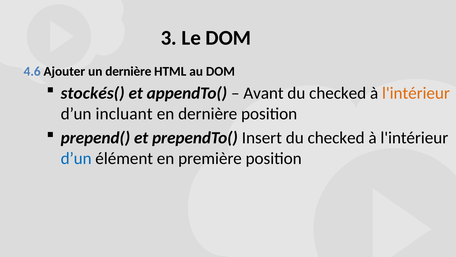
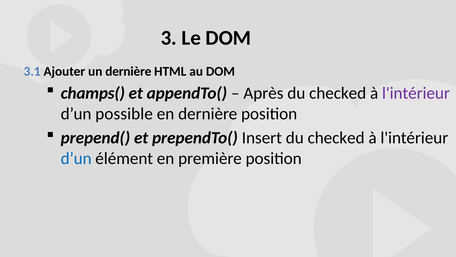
4.6: 4.6 -> 3.1 (32, 71)
stockés(: stockés( -> champs( (93, 93)
Avant: Avant -> Après (263, 93)
l'intérieur colour: orange -> purple (416, 93)
incluant: incluant -> possible (124, 114)
